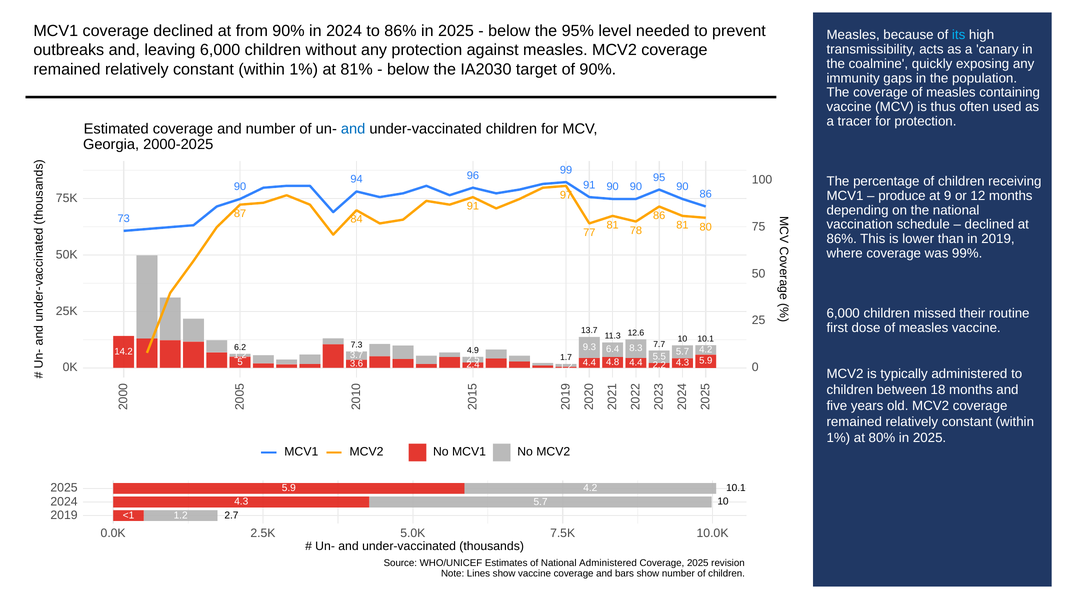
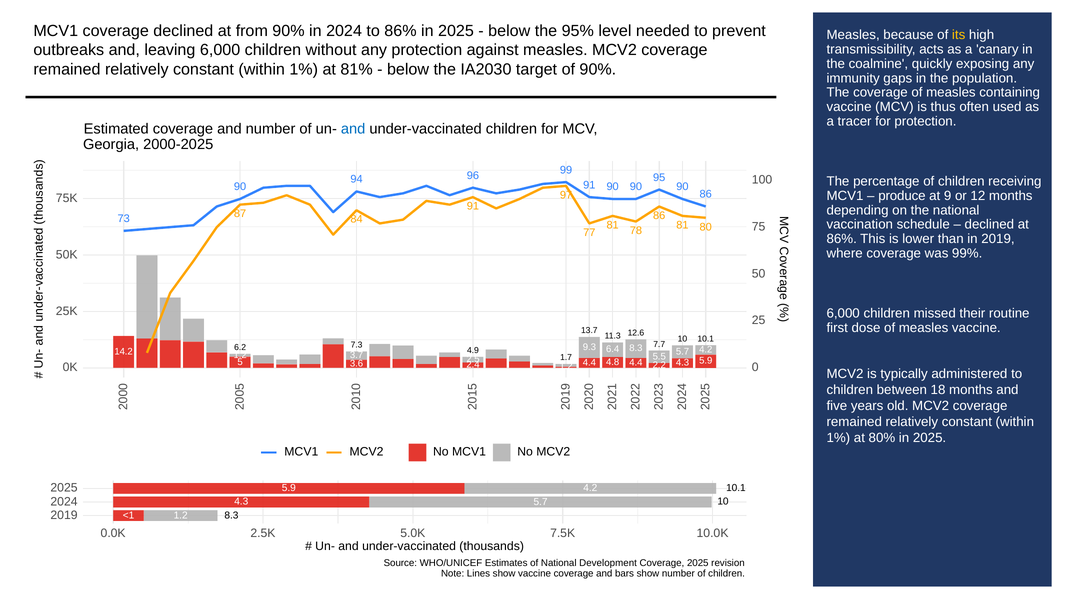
its colour: light blue -> yellow (959, 35)
2.7: 2.7 -> 8.3 (231, 515)
National Administered: Administered -> Development (608, 563)
